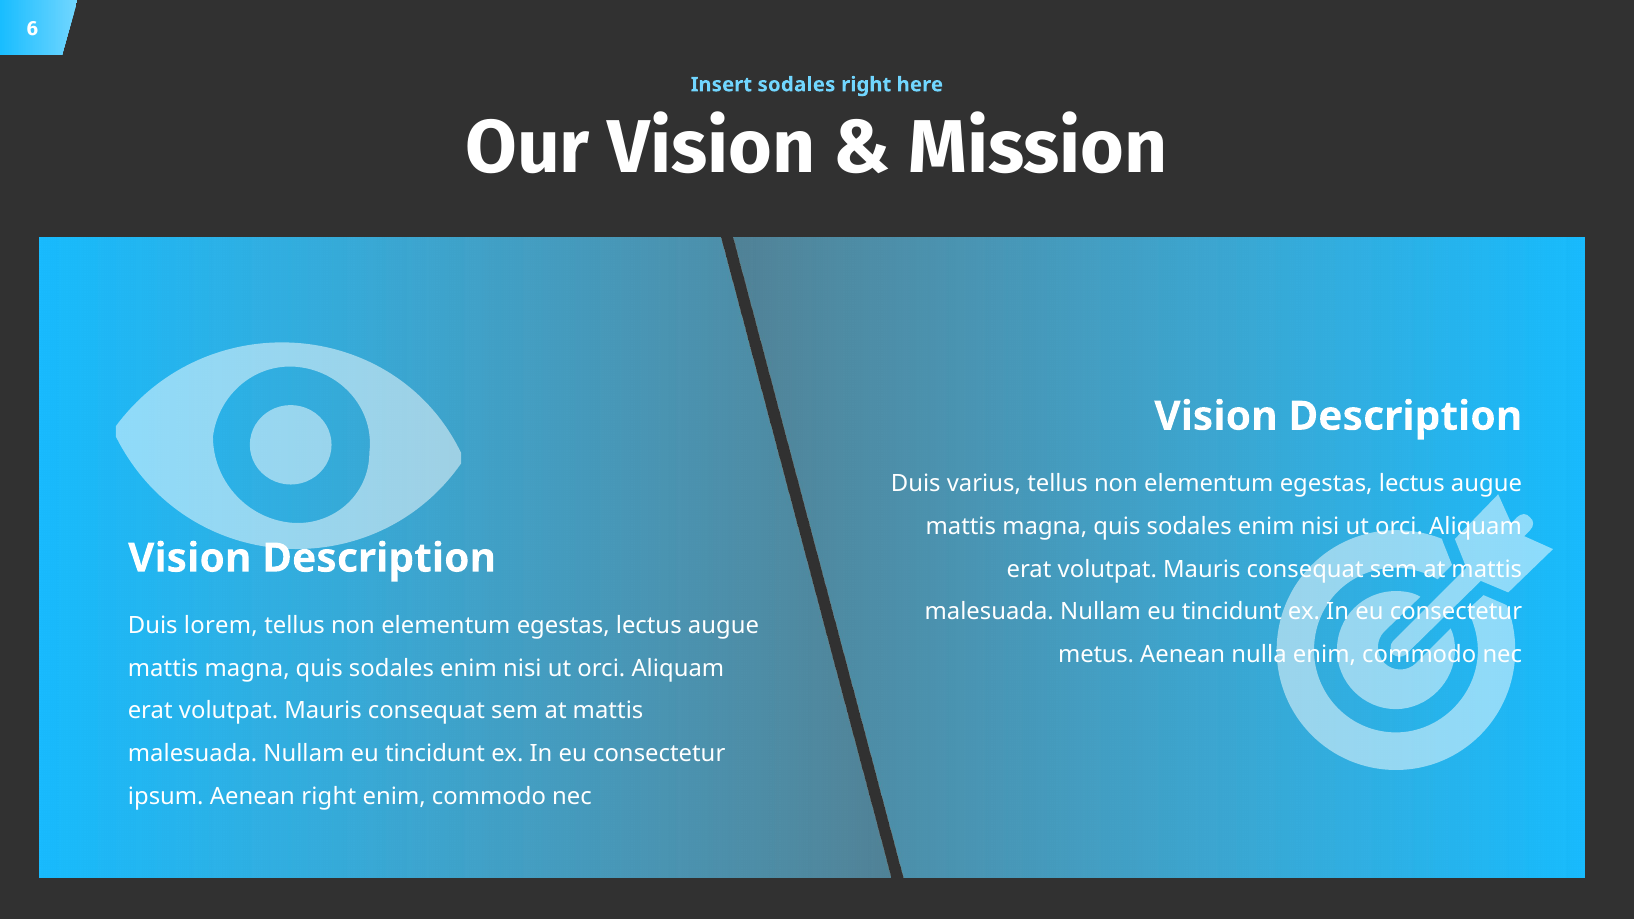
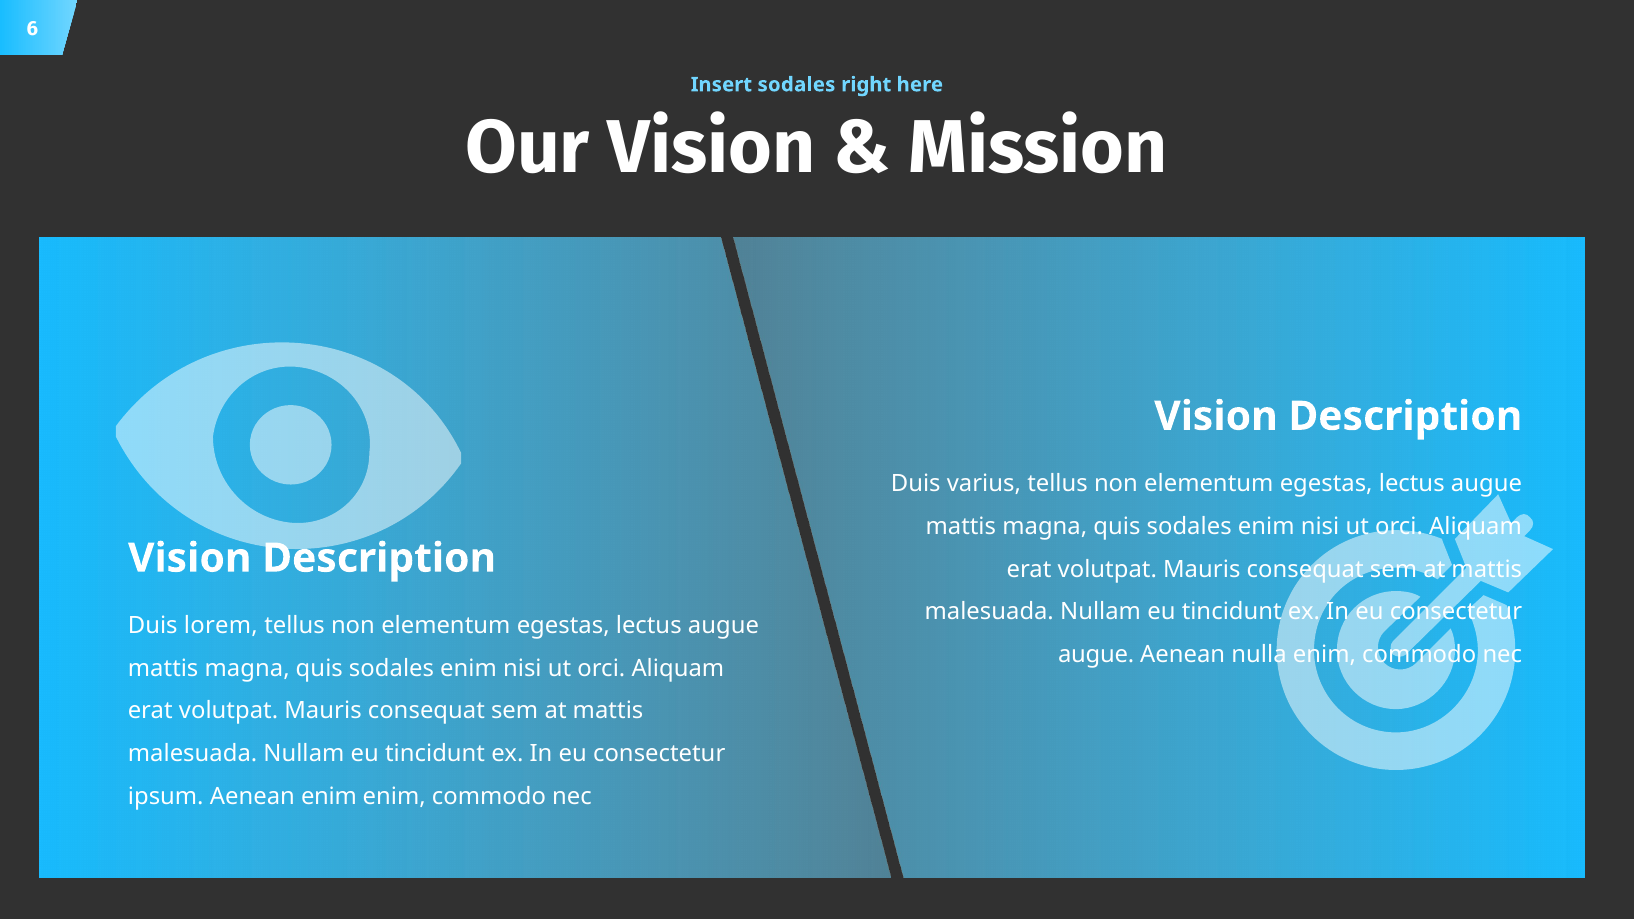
metus: metus -> augue (1096, 655)
Aenean right: right -> enim (329, 797)
